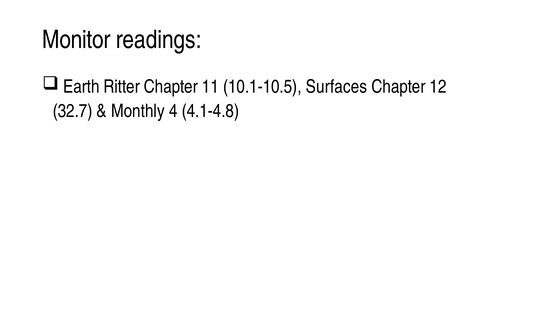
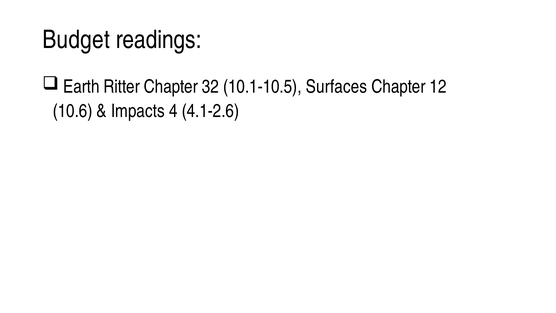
Monitor: Monitor -> Budget (76, 40)
11: 11 -> 32 (210, 87)
32.7: 32.7 -> 10.6 (73, 111)
Monthly: Monthly -> Impacts (138, 111)
4.1-4.8: 4.1-4.8 -> 4.1-2.6 (210, 111)
